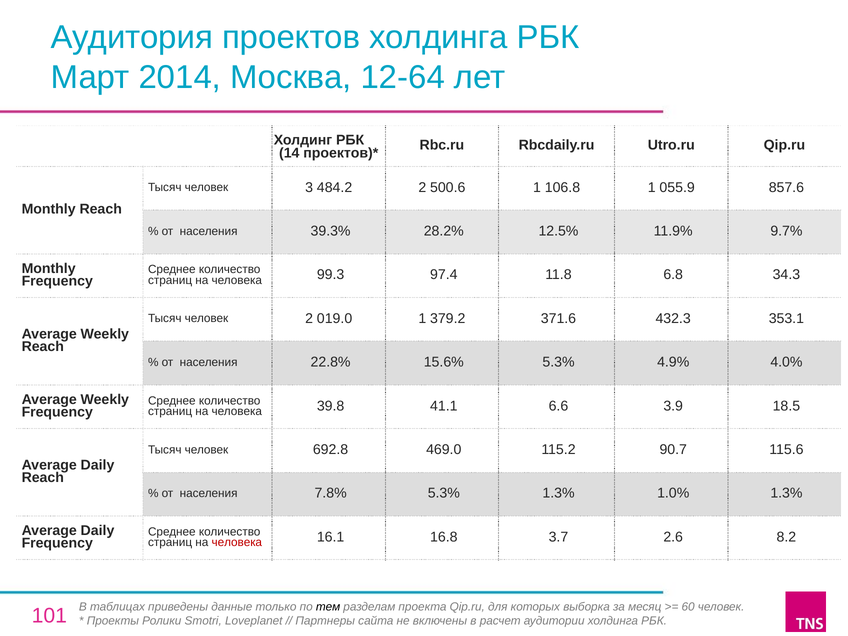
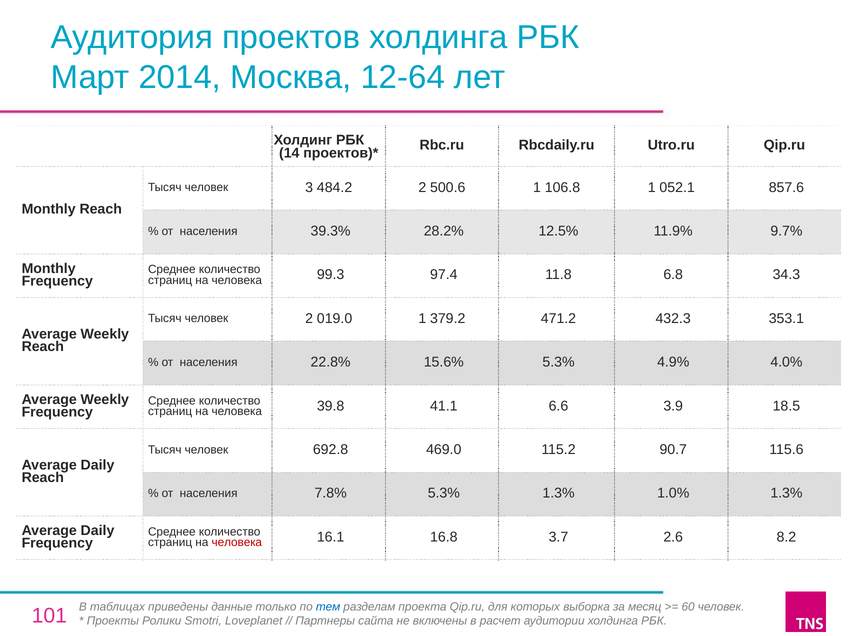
055.9: 055.9 -> 052.1 (677, 187)
371.6: 371.6 -> 471.2 (558, 318)
тем colour: black -> blue (328, 607)
